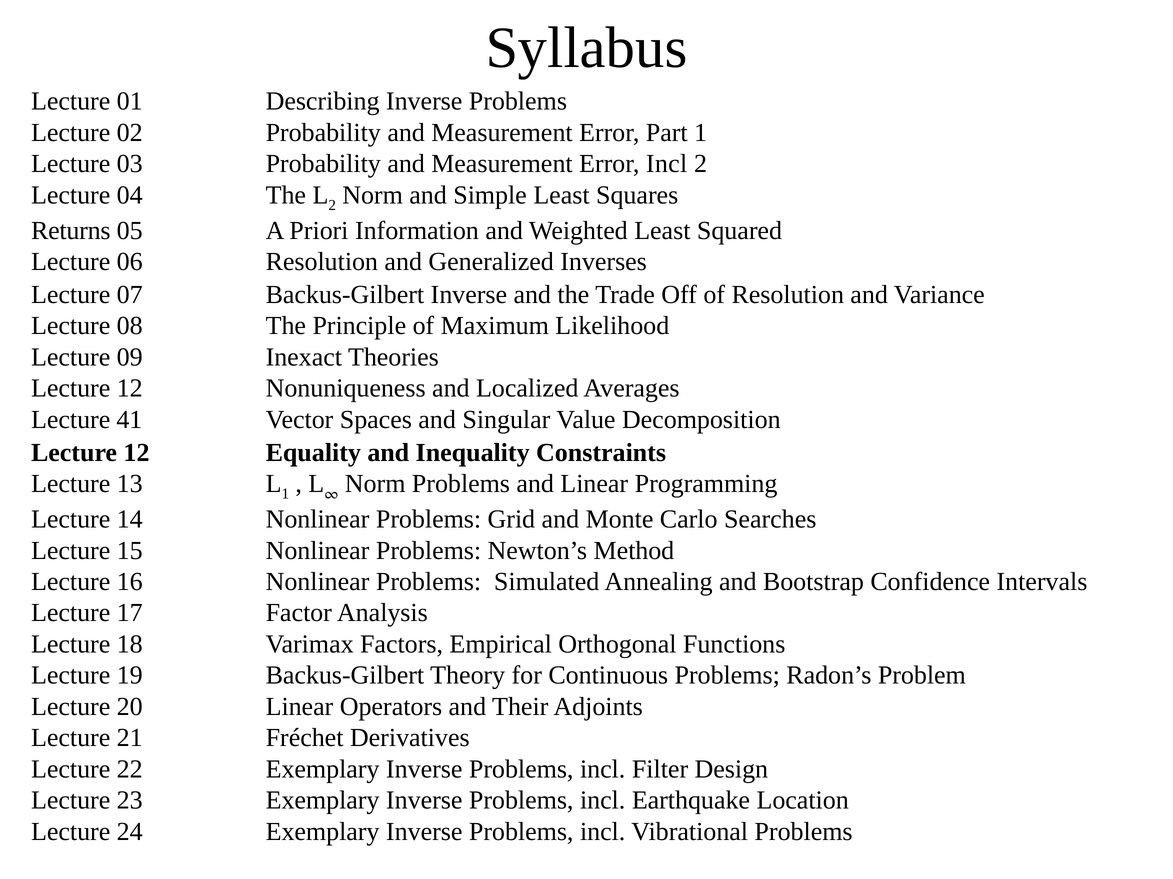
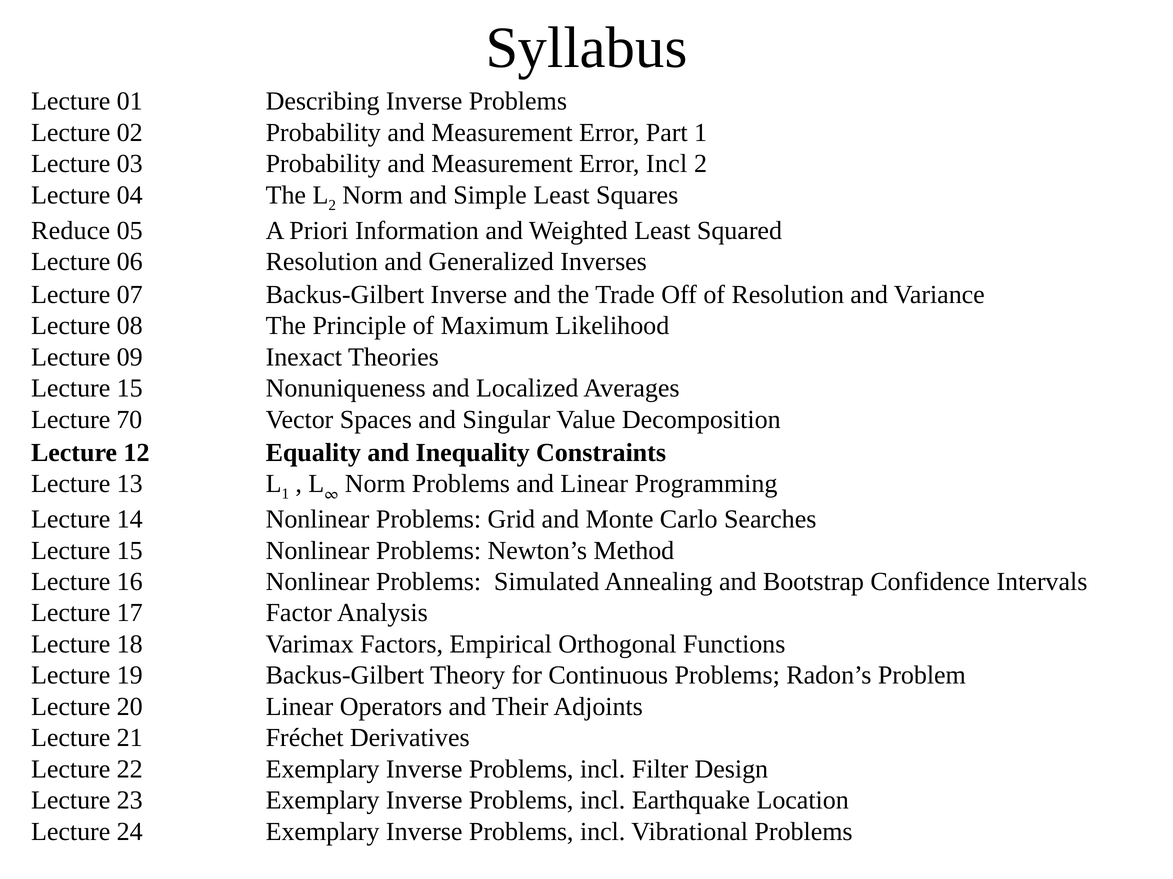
Returns: Returns -> Reduce (71, 231)
12: 12 -> 15 (130, 389)
41: 41 -> 70 (129, 420)
